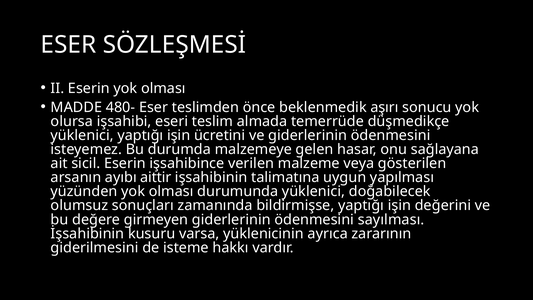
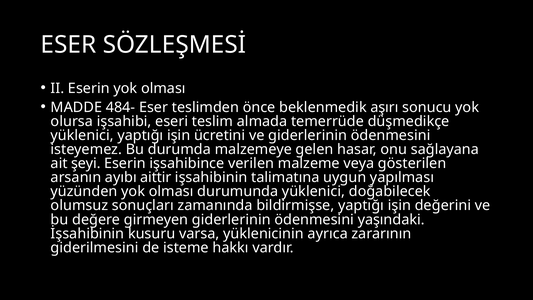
480-: 480- -> 484- (121, 107)
sicil: sicil -> şeyi (86, 163)
sayılması: sayılması -> yaşındaki (391, 219)
